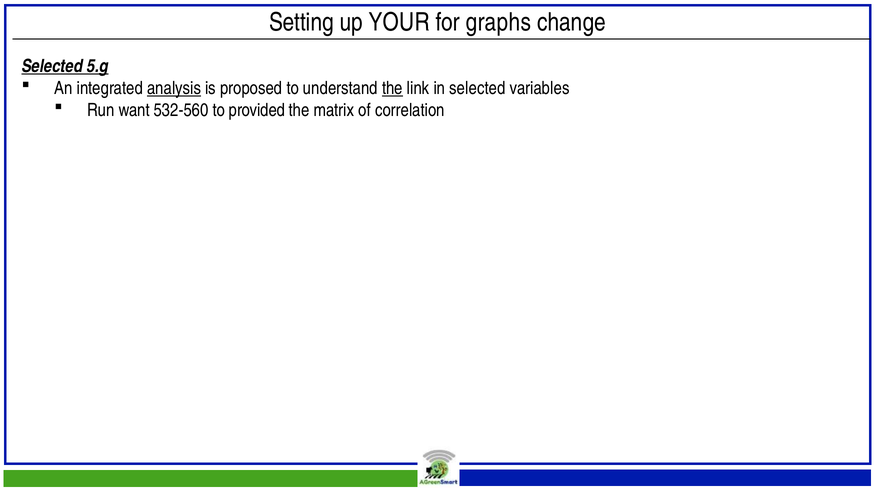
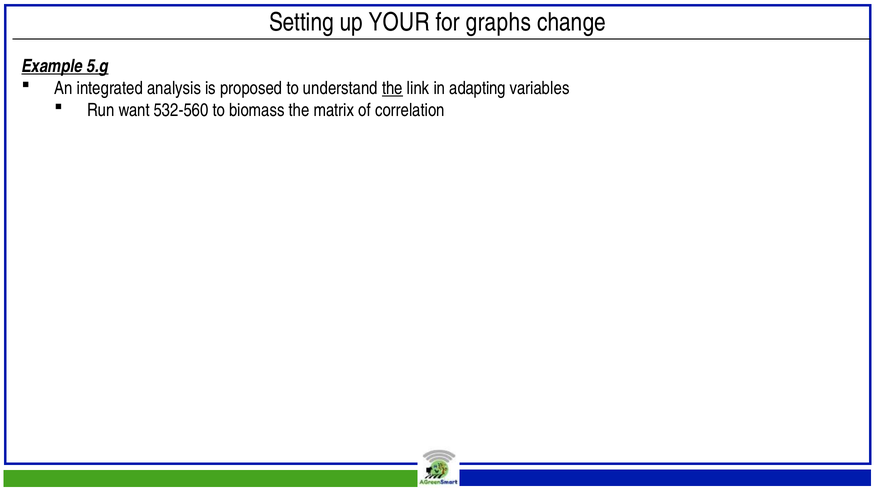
Selected: Selected -> Example (52, 66)
analysis underline: present -> none (174, 88)
in selected: selected -> adapting (478, 88)
provided: provided -> biomass (257, 110)
